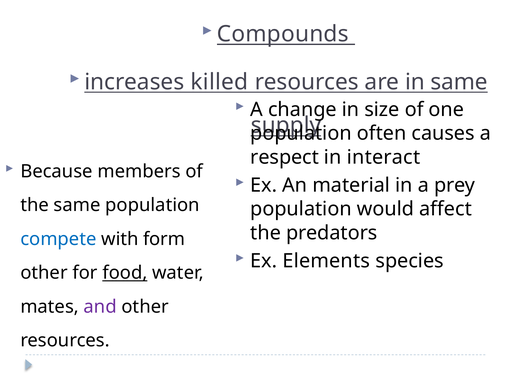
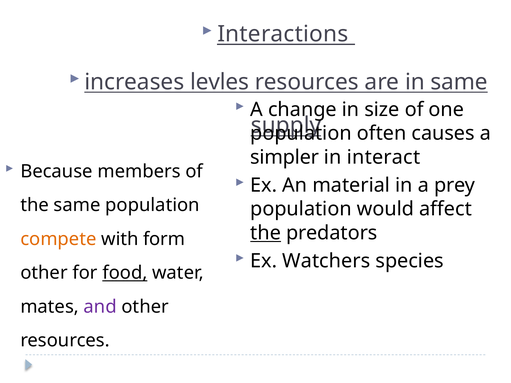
Compounds: Compounds -> Interactions (283, 34)
killed: killed -> levles (220, 82)
respect: respect -> simpler (285, 157)
the underline: none -> present (266, 233)
compete colour: blue -> orange (58, 239)
Elements: Elements -> Watchers (326, 261)
